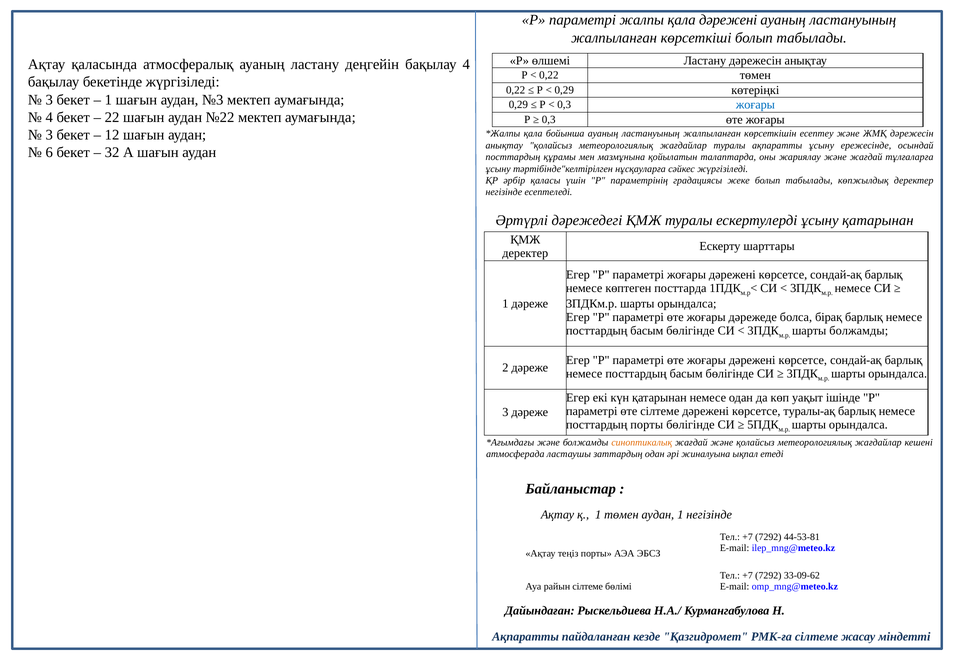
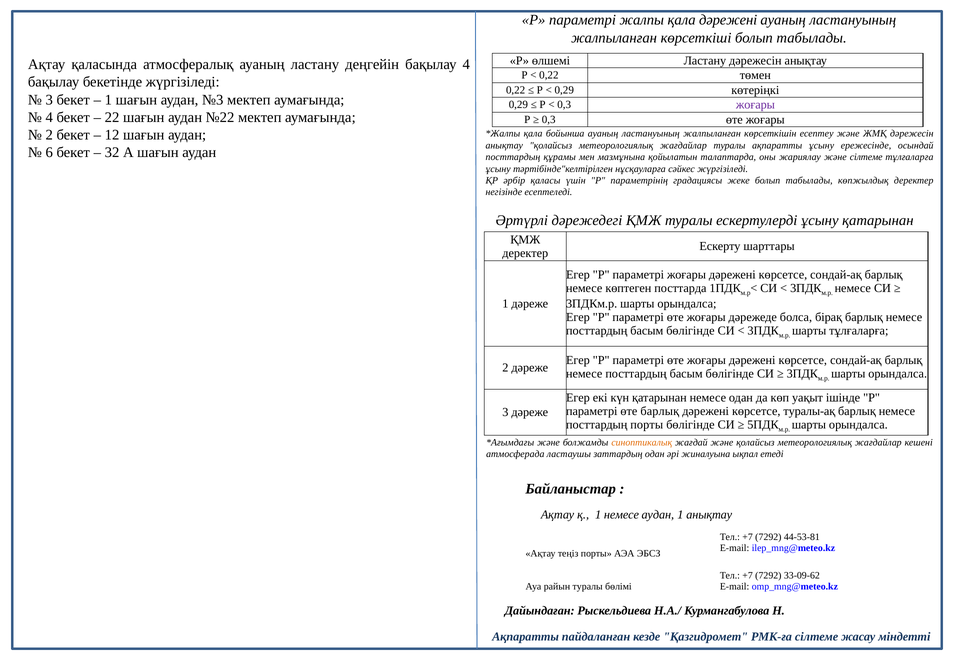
жоғары colour: blue -> purple (755, 105)
3: 3 -> 2 (49, 135)
және жағдай: жағдай -> сілтеме (866, 157)
шарты болжамды: болжамды -> тұлғаларға (859, 331)
өте сілтеме: сілтеме -> барлық (660, 412)
1 төмен: төмен -> немесе (621, 515)
1 негізінде: негізінде -> анықтау (709, 515)
райын сілтеме: сілтеме -> туралы (588, 587)
